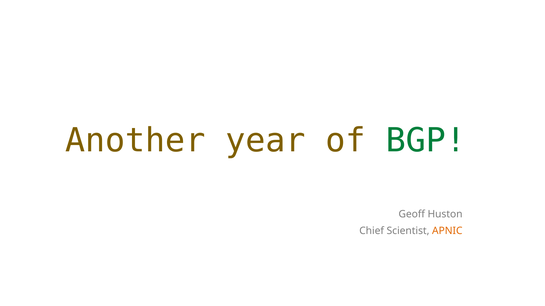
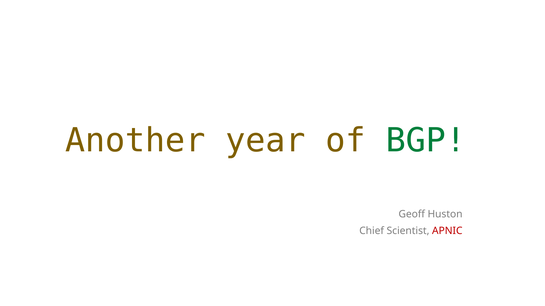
APNIC colour: orange -> red (447, 231)
